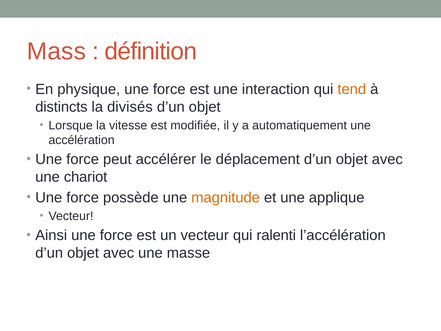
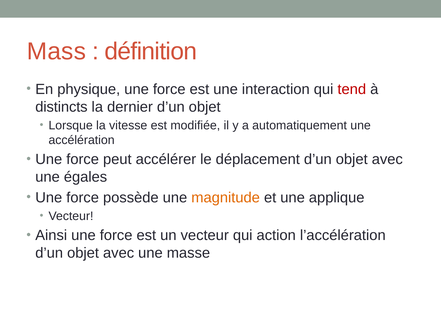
tend colour: orange -> red (352, 89)
divisés: divisés -> dernier (130, 107)
chariot: chariot -> égales (86, 177)
ralenti: ralenti -> action (276, 235)
